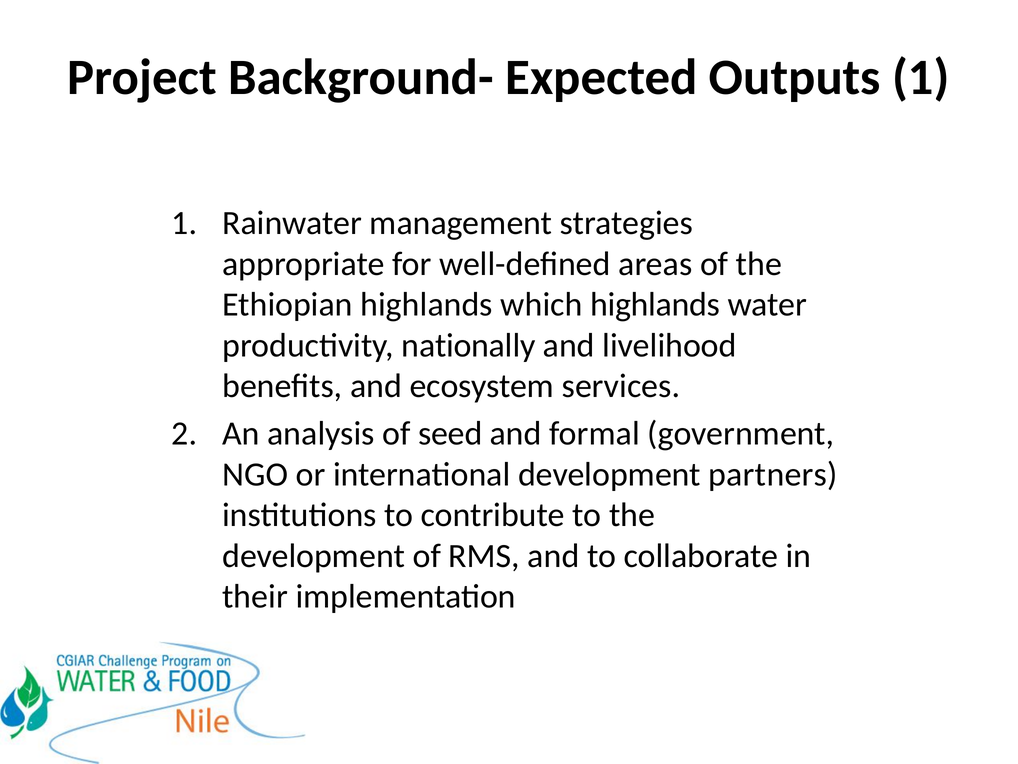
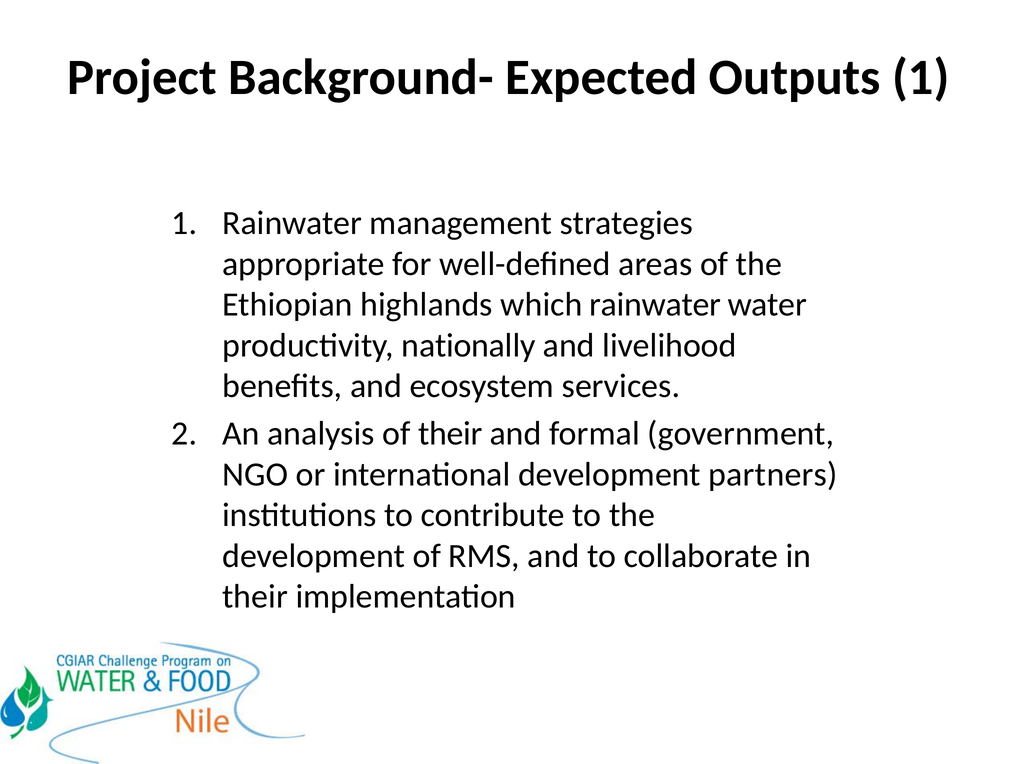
which highlands: highlands -> rainwater (655, 304)
of seed: seed -> their (450, 433)
